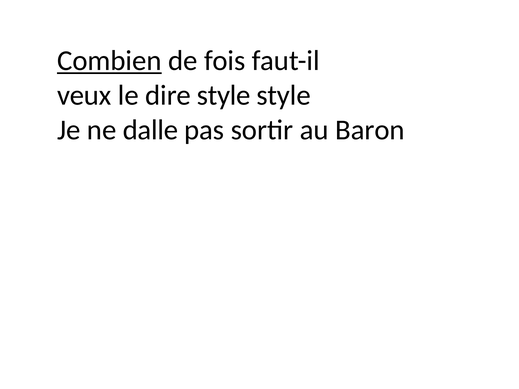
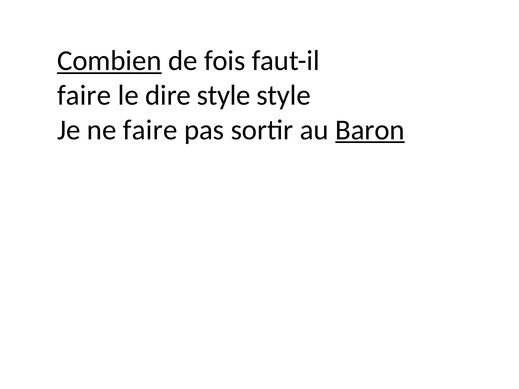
veux: veux -> faire (84, 95)
ne dalle: dalle -> faire (150, 130)
Baron underline: none -> present (370, 130)
